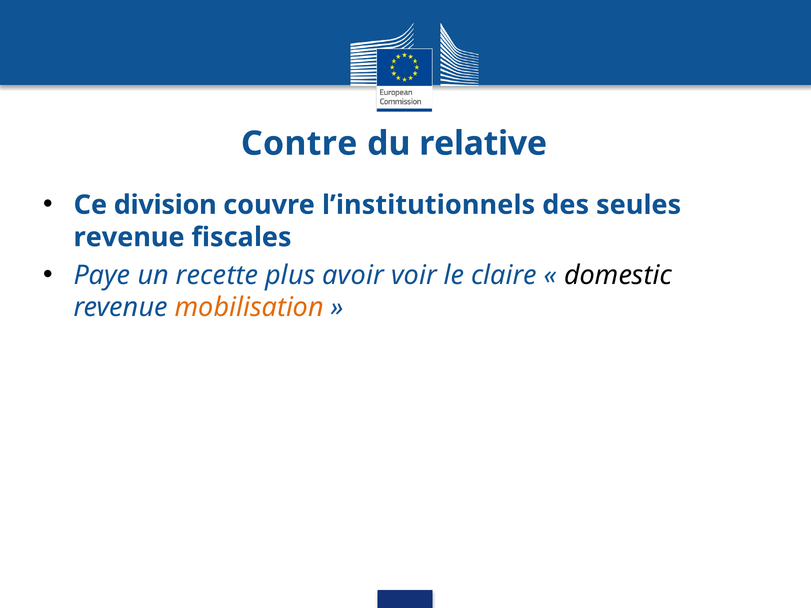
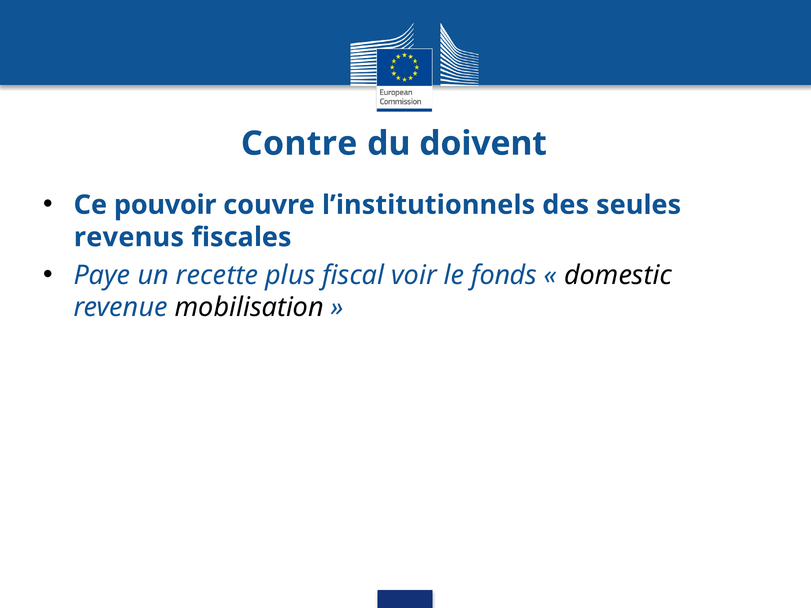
relative: relative -> doivent (483, 144)
division: division -> pouvoir (165, 205)
revenue: revenue -> revenus (129, 237)
avoir: avoir -> fiscal (353, 275)
claire: claire -> fonds (504, 275)
mobilisation colour: orange -> black (249, 308)
